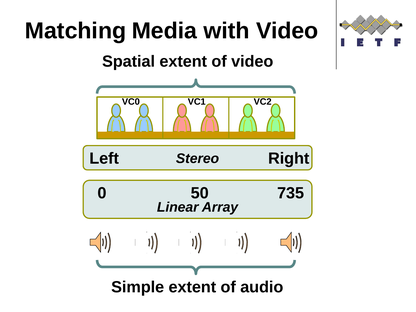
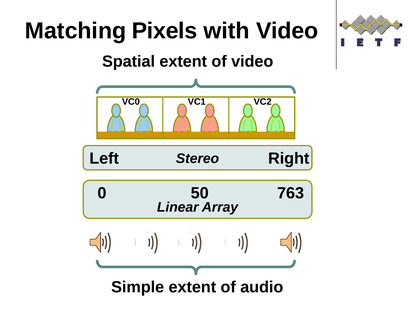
Media: Media -> Pixels (165, 31)
735: 735 -> 763 (291, 193)
